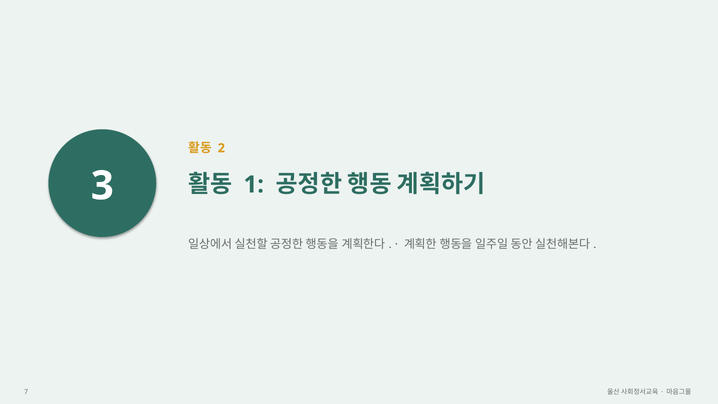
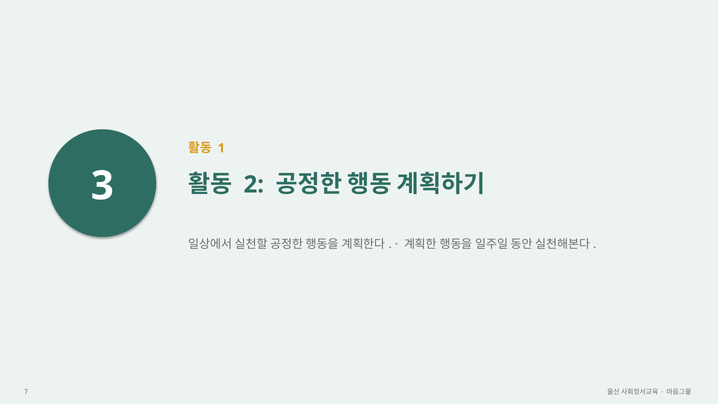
2: 2 -> 1 (221, 148)
1: 1 -> 2 (254, 185)
